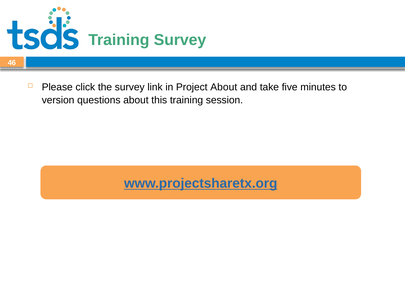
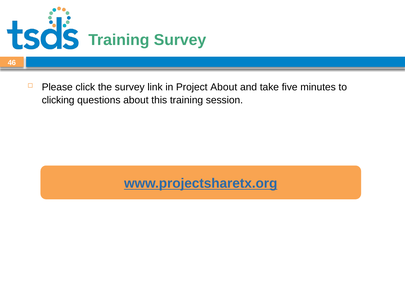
version: version -> clicking (58, 100)
